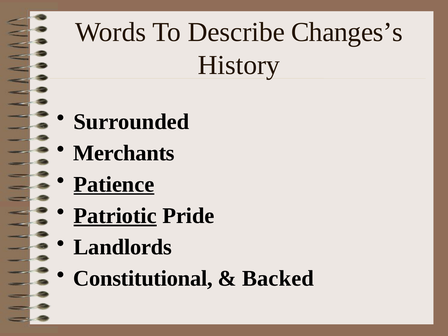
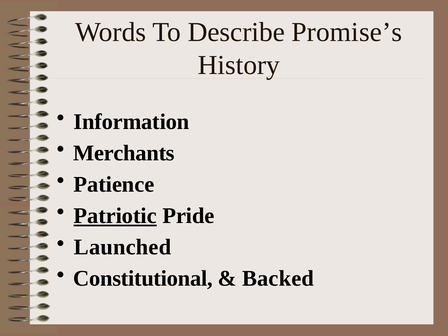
Changes’s: Changes’s -> Promise’s (347, 32)
Surrounded: Surrounded -> Information (131, 122)
Patience underline: present -> none (114, 185)
Landlords: Landlords -> Launched (123, 247)
